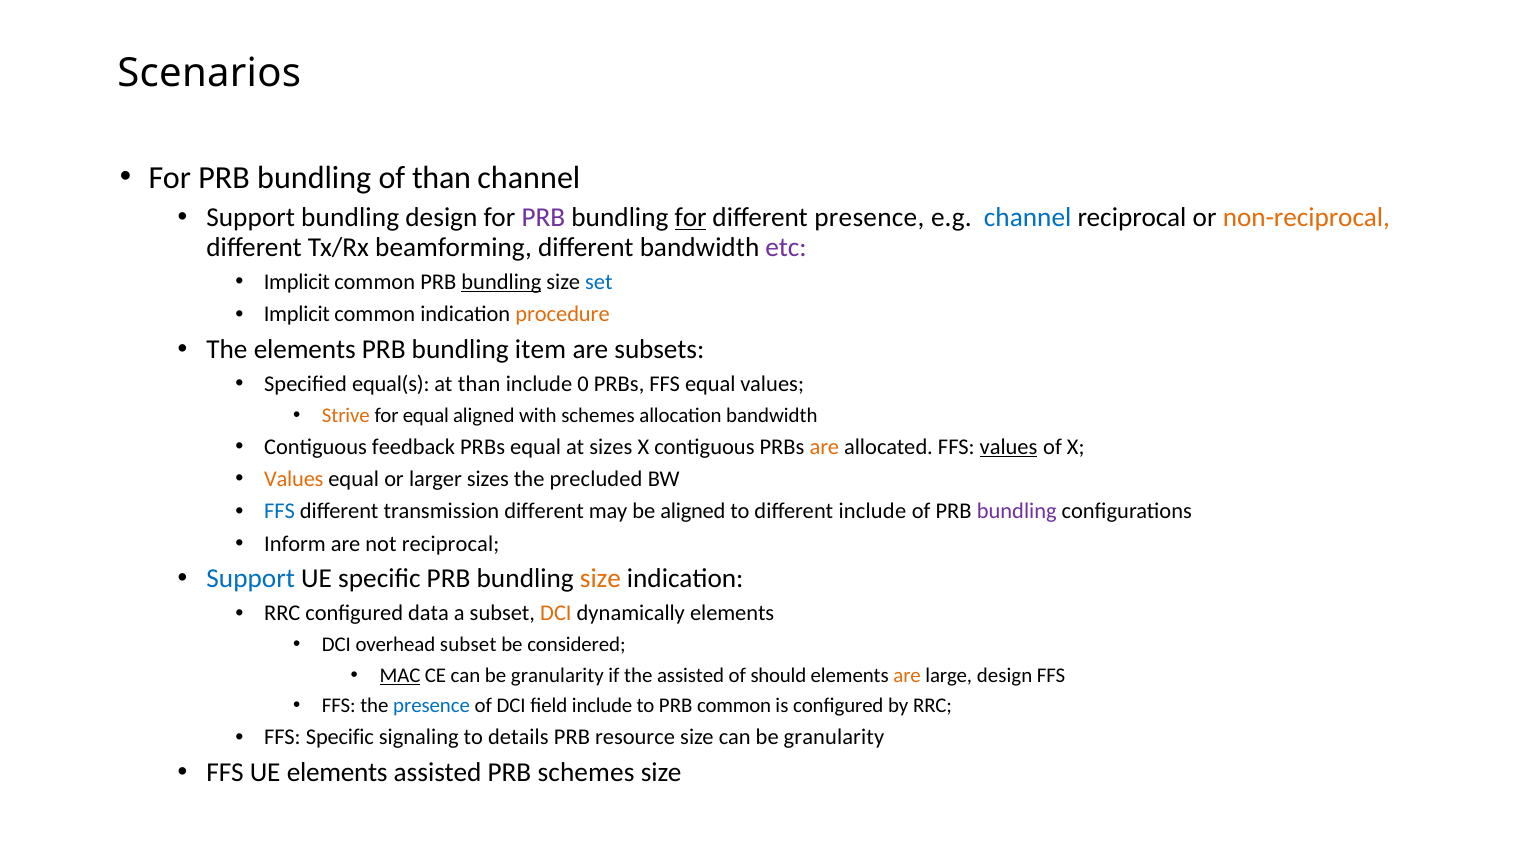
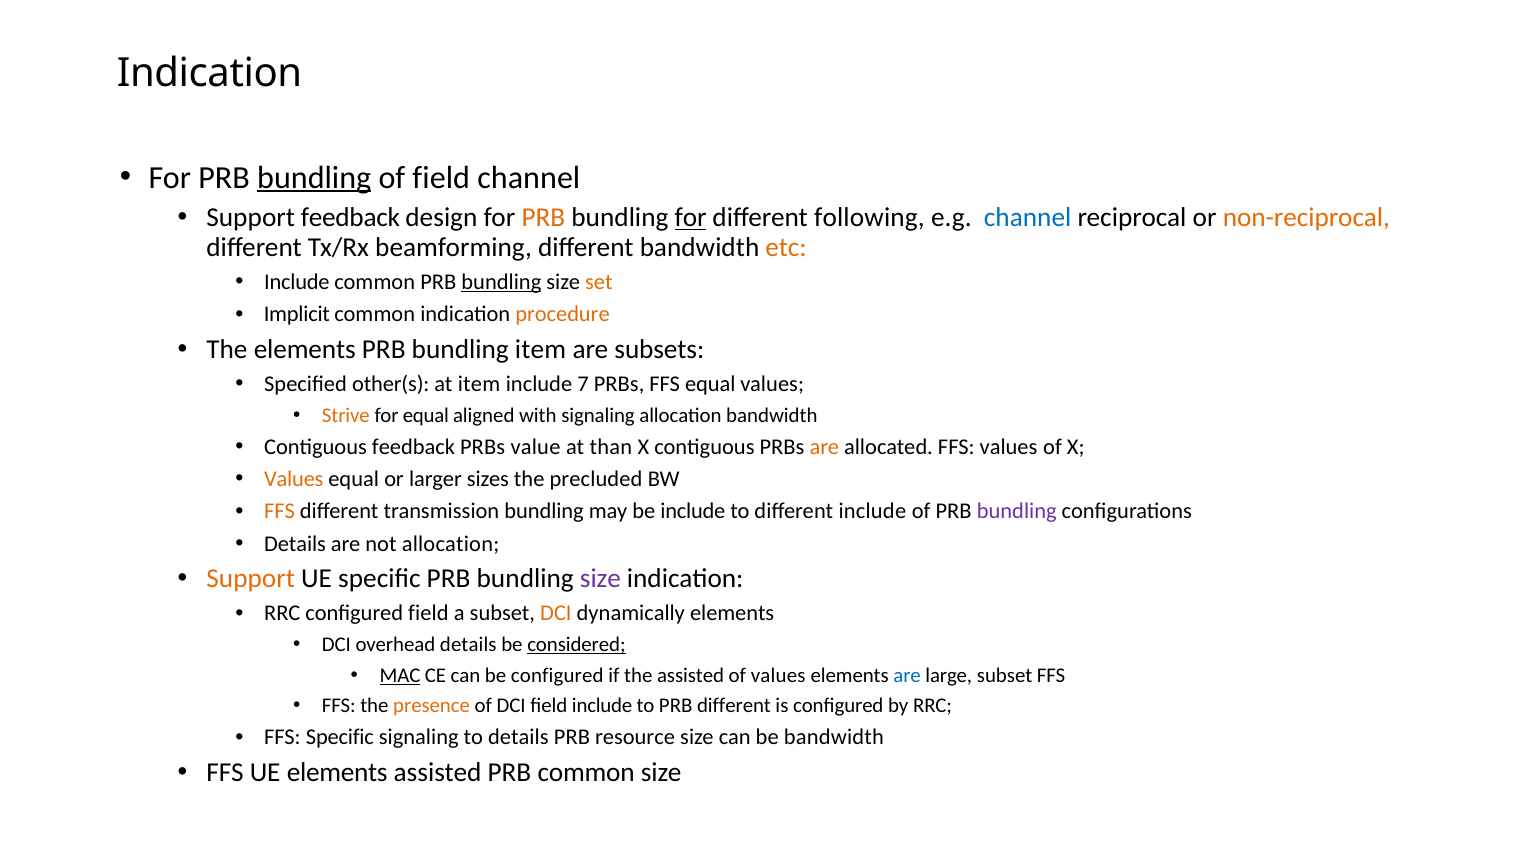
Scenarios: Scenarios -> Indication (210, 73)
bundling underline: none -> present (314, 178)
of than: than -> field (441, 178)
Support bundling: bundling -> feedback (350, 218)
PRB colour: purple -> orange (543, 218)
different presence: presence -> following (869, 218)
etc colour: purple -> orange (786, 247)
Implicit: Implicit -> Include (297, 282)
set colour: blue -> orange (599, 282)
equal(s: equal(s -> other(s (391, 384)
at than: than -> item (479, 384)
0: 0 -> 7 (583, 384)
with schemes: schemes -> signaling (598, 415)
PRBs equal: equal -> value (535, 447)
at sizes: sizes -> than (611, 447)
values underline: present -> none (1009, 447)
FFS colour: blue -> orange (279, 511)
transmission different: different -> bundling (544, 511)
be aligned: aligned -> include (693, 511)
Inform: Inform -> Details (295, 543)
not reciprocal: reciprocal -> allocation (451, 543)
Support colour: blue -> orange (251, 578)
size colour: orange -> purple (600, 578)
configured data: data -> field (428, 613)
overhead subset: subset -> details (468, 645)
considered underline: none -> present (576, 645)
CE can be granularity: granularity -> configured (557, 675)
of should: should -> values (778, 675)
are colour: orange -> blue (907, 675)
large design: design -> subset (1005, 675)
presence colour: blue -> orange (432, 706)
PRB common: common -> different (734, 706)
size can be granularity: granularity -> bandwidth (834, 737)
PRB schemes: schemes -> common (586, 772)
